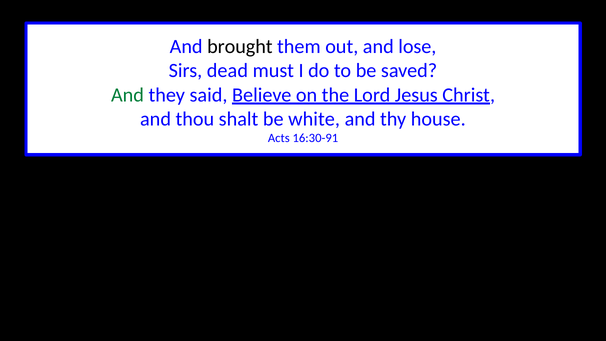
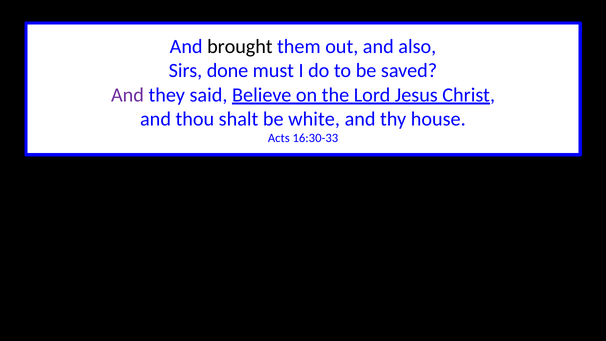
lose: lose -> also (417, 46)
dead: dead -> done (228, 71)
And colour: green -> purple (127, 95)
16:30-91: 16:30-91 -> 16:30-33 (315, 138)
